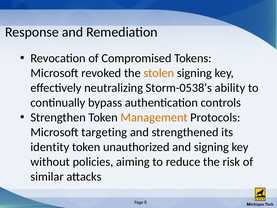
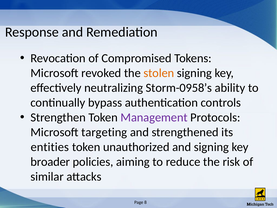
Storm-0538’s: Storm-0538’s -> Storm-0958’s (179, 88)
Management colour: orange -> purple (154, 117)
identity: identity -> entities (50, 147)
without: without -> broader (50, 162)
